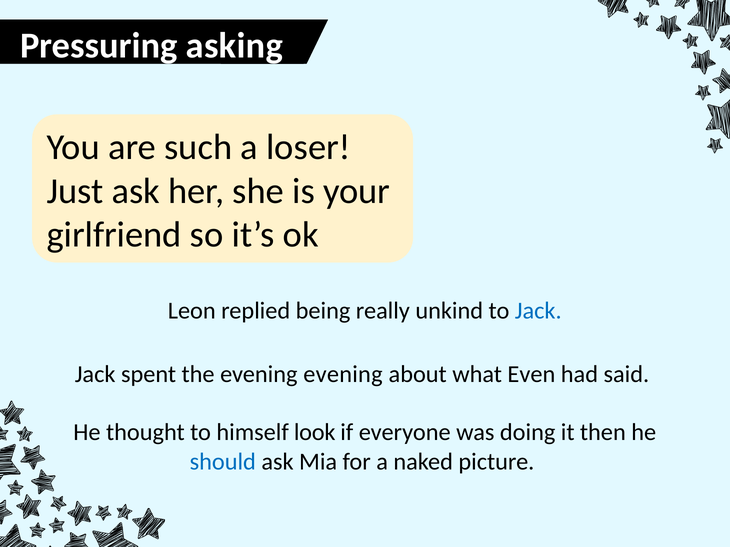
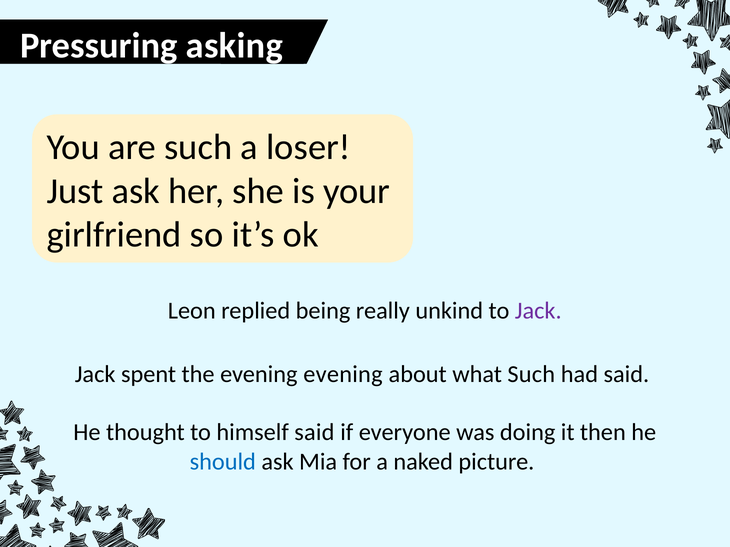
Jack colour: blue -> purple (538, 311)
what Even: Even -> Such (531, 374)
himself look: look -> said (314, 433)
